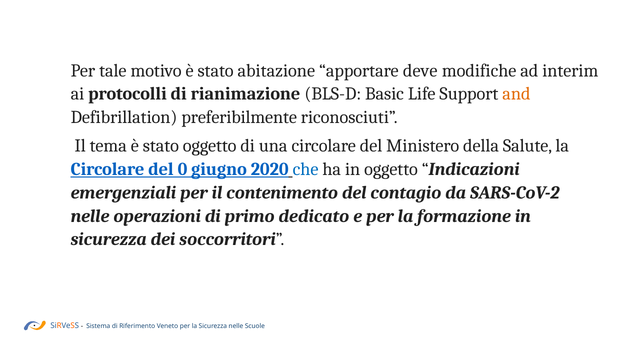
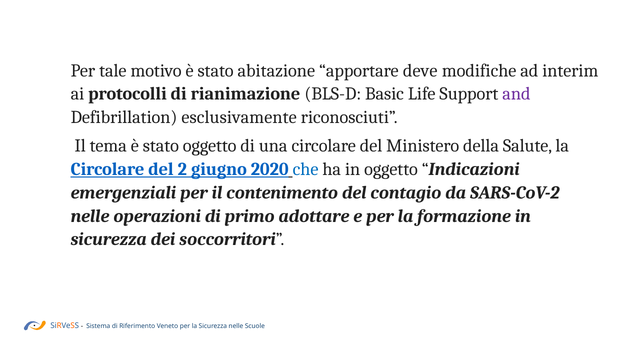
and colour: orange -> purple (516, 94)
preferibilmente: preferibilmente -> esclusivamente (239, 117)
0: 0 -> 2 (182, 169)
dedicato: dedicato -> adottare (314, 216)
